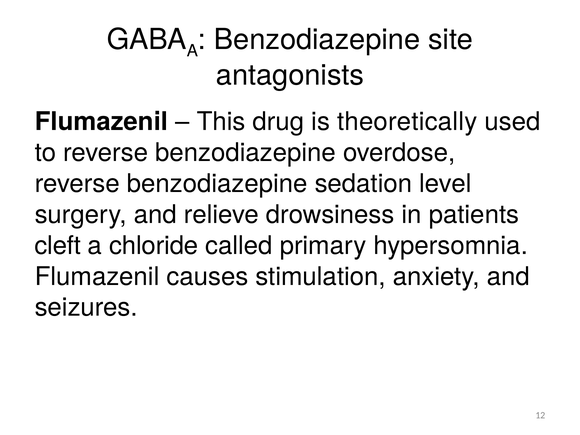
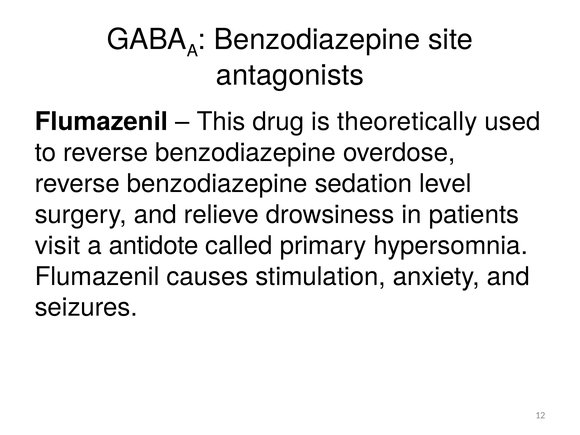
cleft: cleft -> visit (57, 246)
chloride: chloride -> antidote (154, 246)
